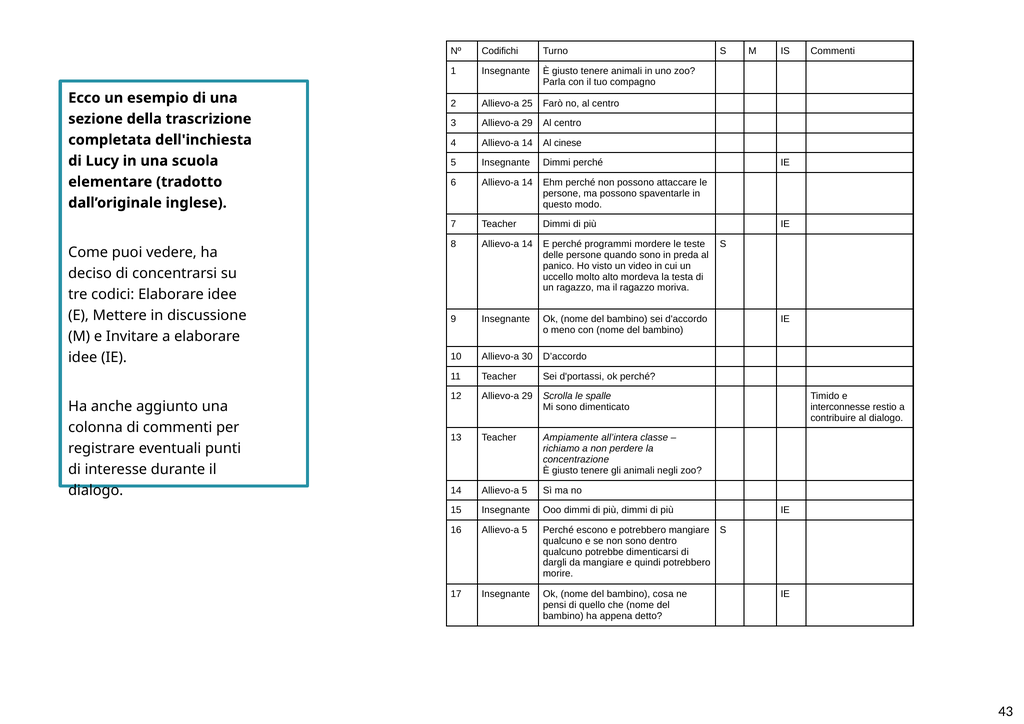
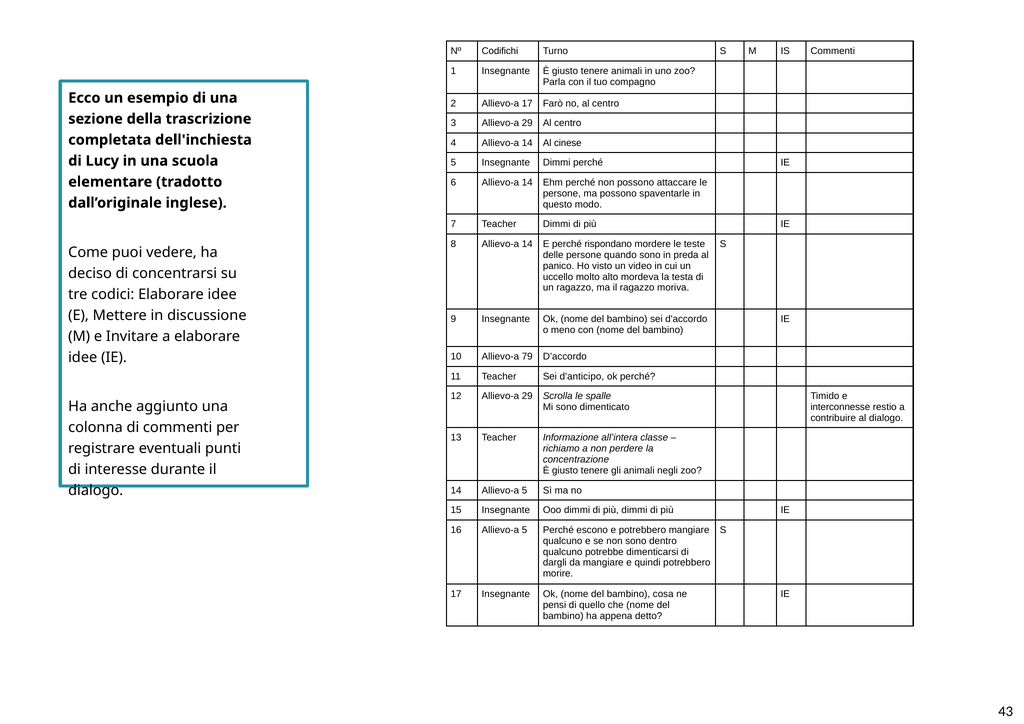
Allievo-a 25: 25 -> 17 (527, 104)
programmi: programmi -> rispondano (608, 244)
30: 30 -> 79 (527, 357)
d'portassi: d'portassi -> d'anticipo (582, 376)
Ampiamente: Ampiamente -> Informazione (571, 438)
